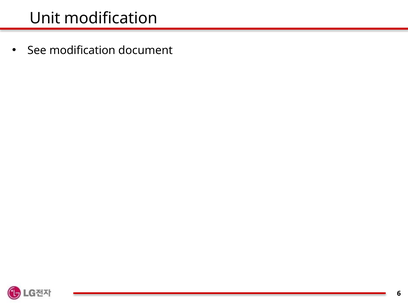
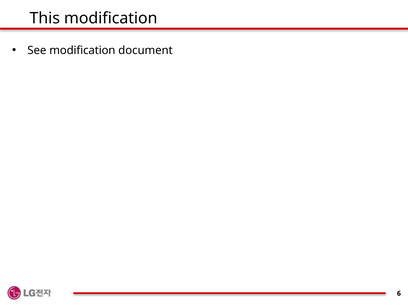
Unit: Unit -> This (45, 18)
